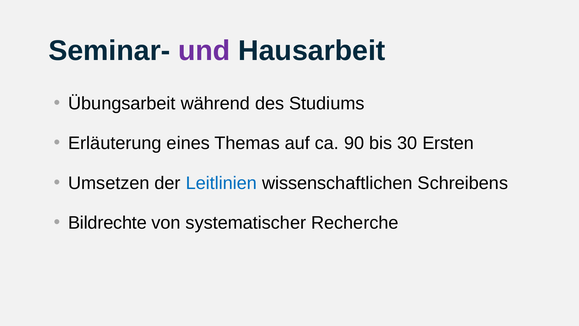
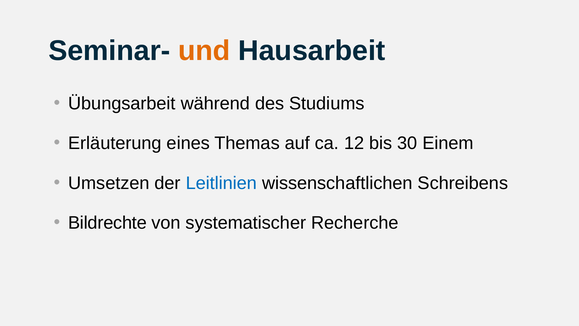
und colour: purple -> orange (204, 51)
90: 90 -> 12 (354, 143)
Ersten: Ersten -> Einem (448, 143)
